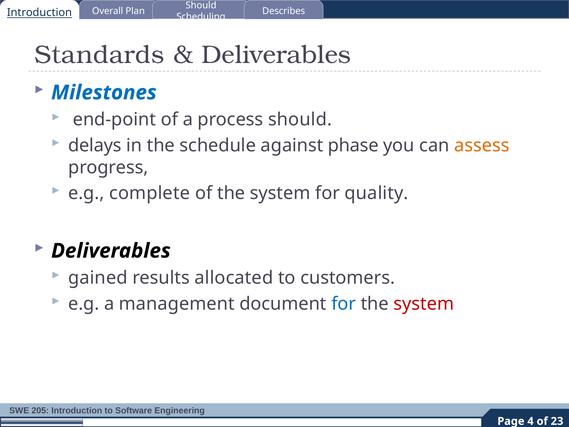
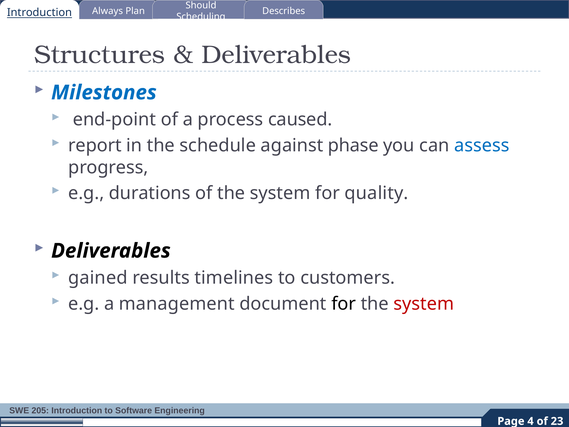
Overall: Overall -> Always (108, 11)
Standards: Standards -> Structures (100, 55)
process should: should -> caused (300, 120)
delays: delays -> report (95, 145)
assess colour: orange -> blue (482, 145)
complete: complete -> durations (150, 193)
allocated: allocated -> timelines (234, 278)
for colour: blue -> black (344, 304)
